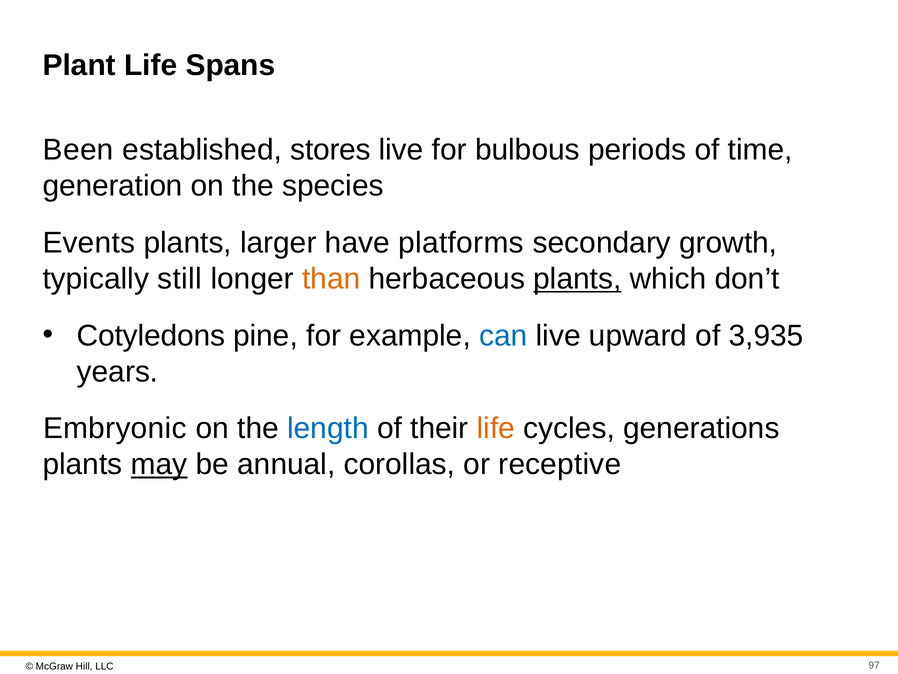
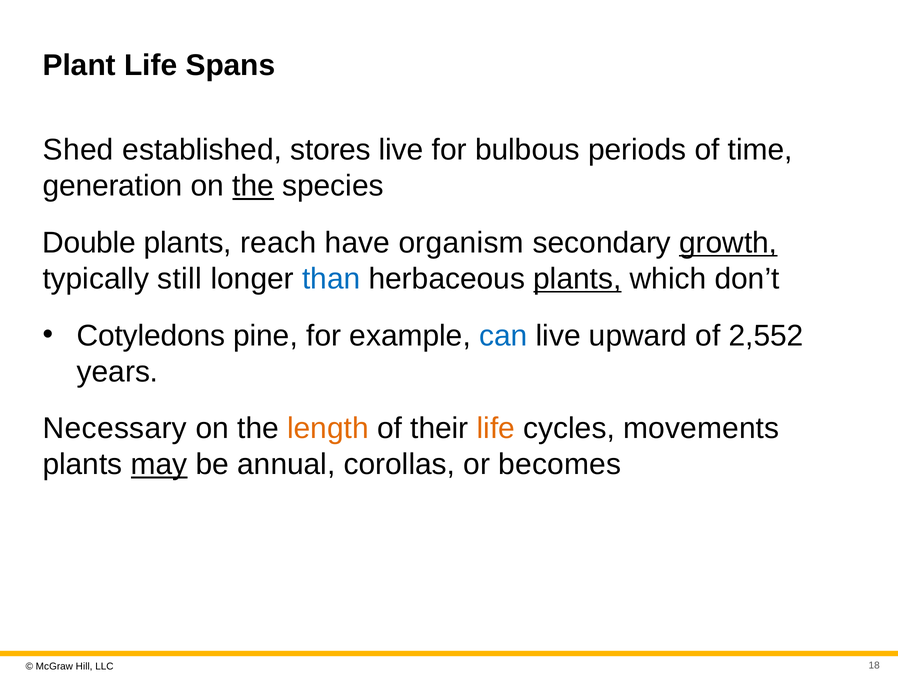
Been: Been -> Shed (78, 150)
the underline: none -> present (253, 186)
Events: Events -> Double (89, 243)
larger: larger -> reach (278, 243)
platforms: platforms -> organism (461, 243)
growth underline: none -> present (728, 243)
than colour: orange -> blue (331, 279)
3,935: 3,935 -> 2,552 (766, 335)
Embryonic: Embryonic -> Necessary (115, 428)
length colour: blue -> orange (328, 428)
generations: generations -> movements (701, 428)
receptive: receptive -> becomes (560, 464)
97: 97 -> 18 (874, 665)
